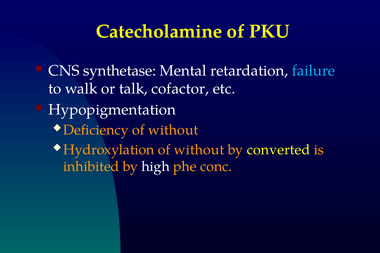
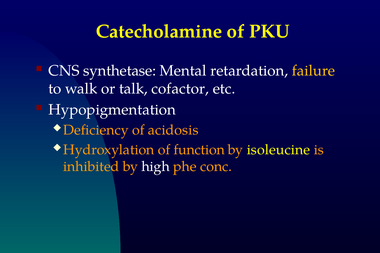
failure colour: light blue -> yellow (314, 71)
Deficiency of without: without -> acidosis (173, 130)
Hydroxylation of without: without -> function (199, 150)
converted: converted -> isoleucine (278, 150)
